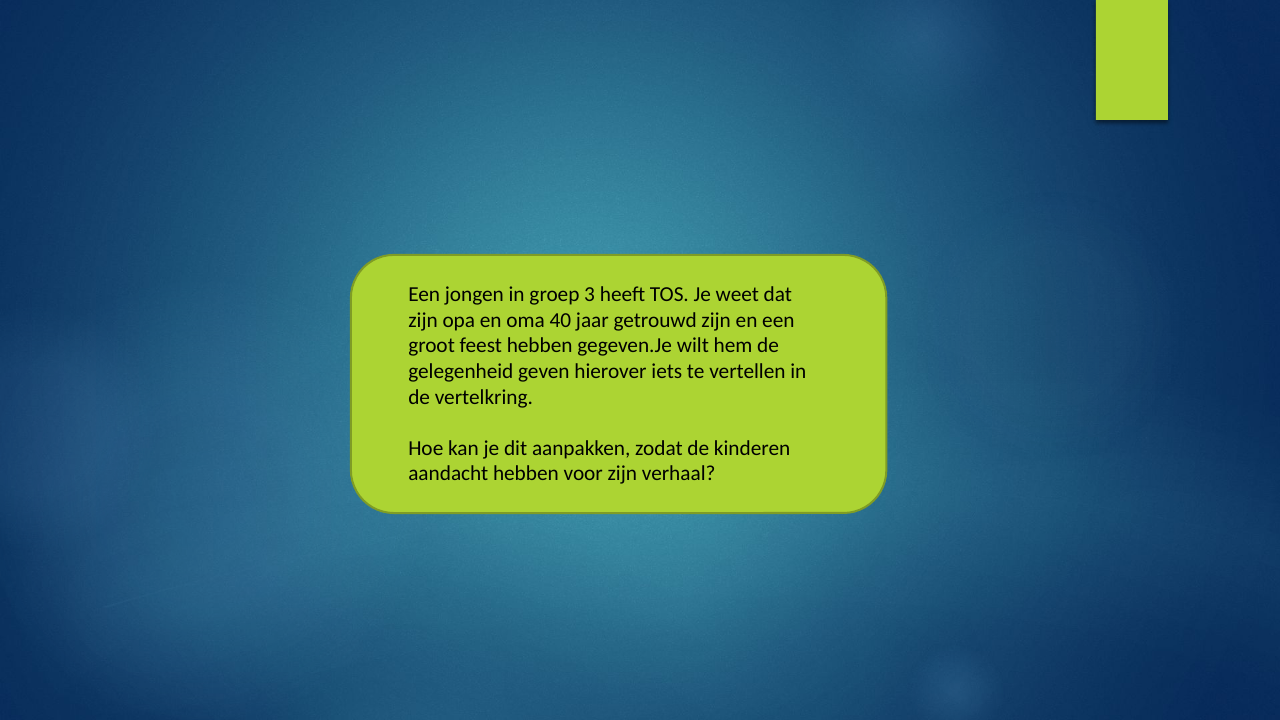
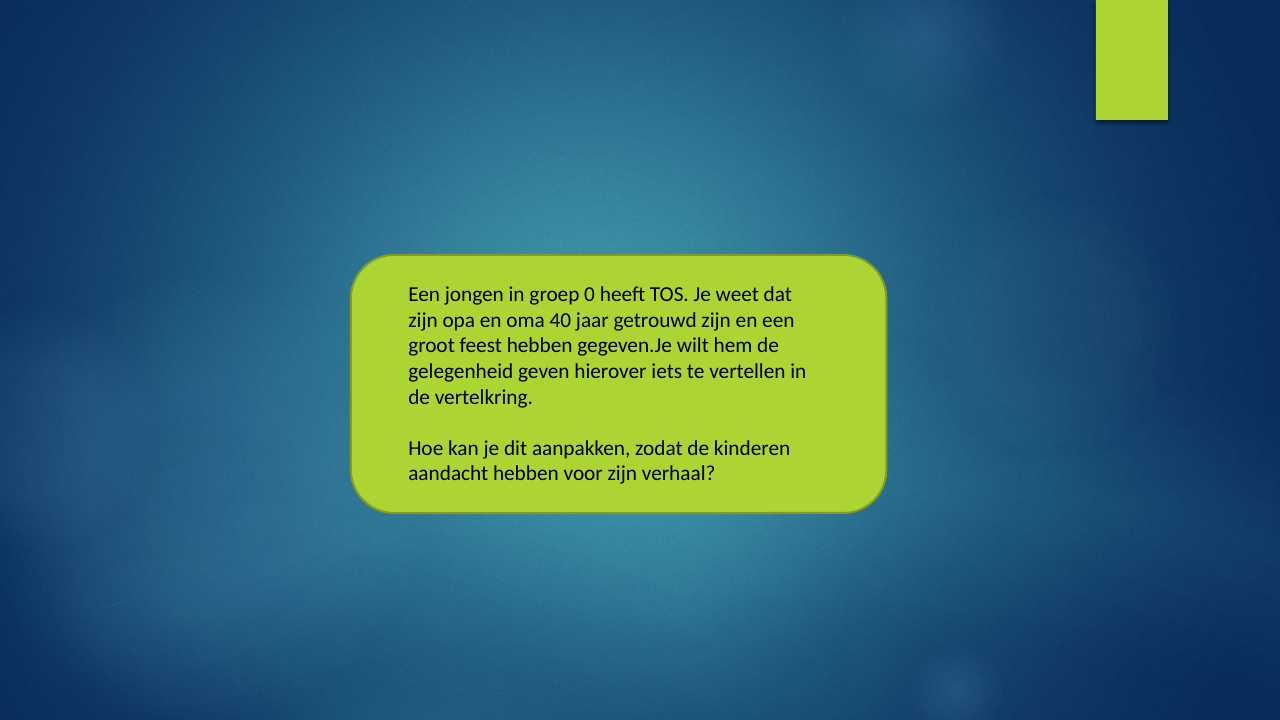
3: 3 -> 0 (590, 295)
